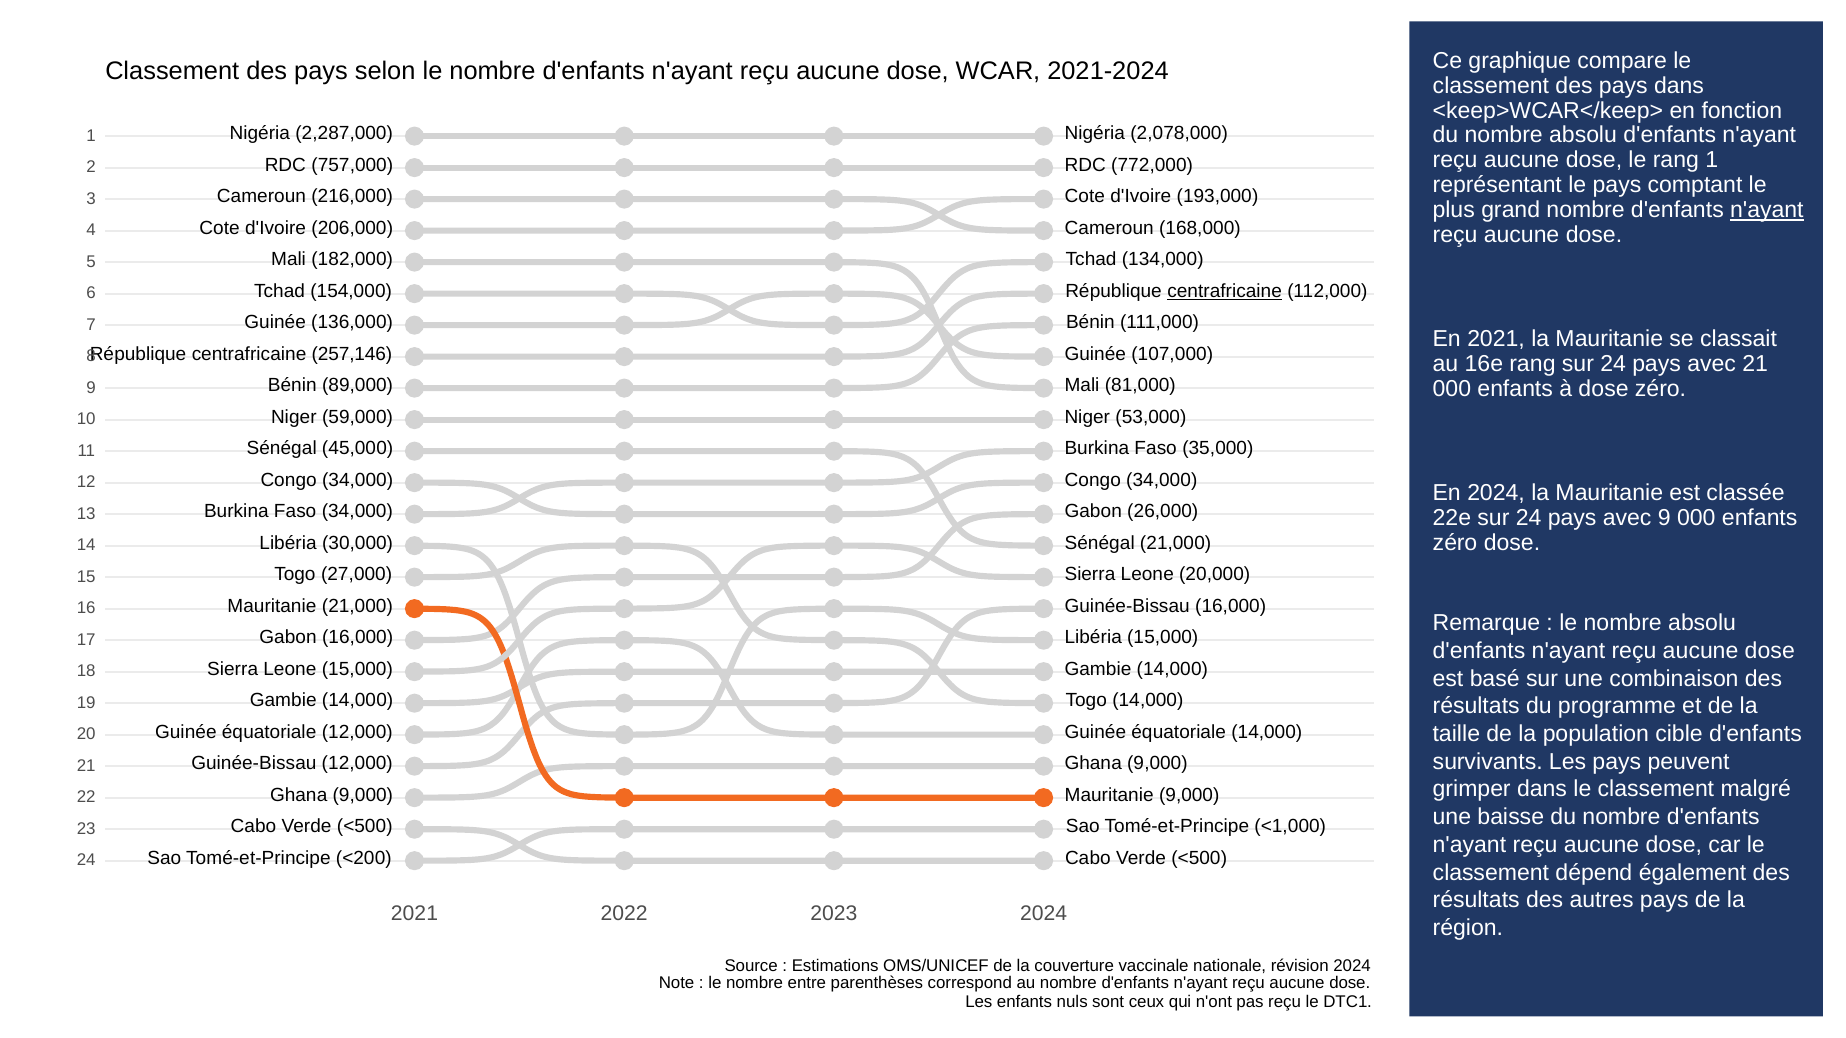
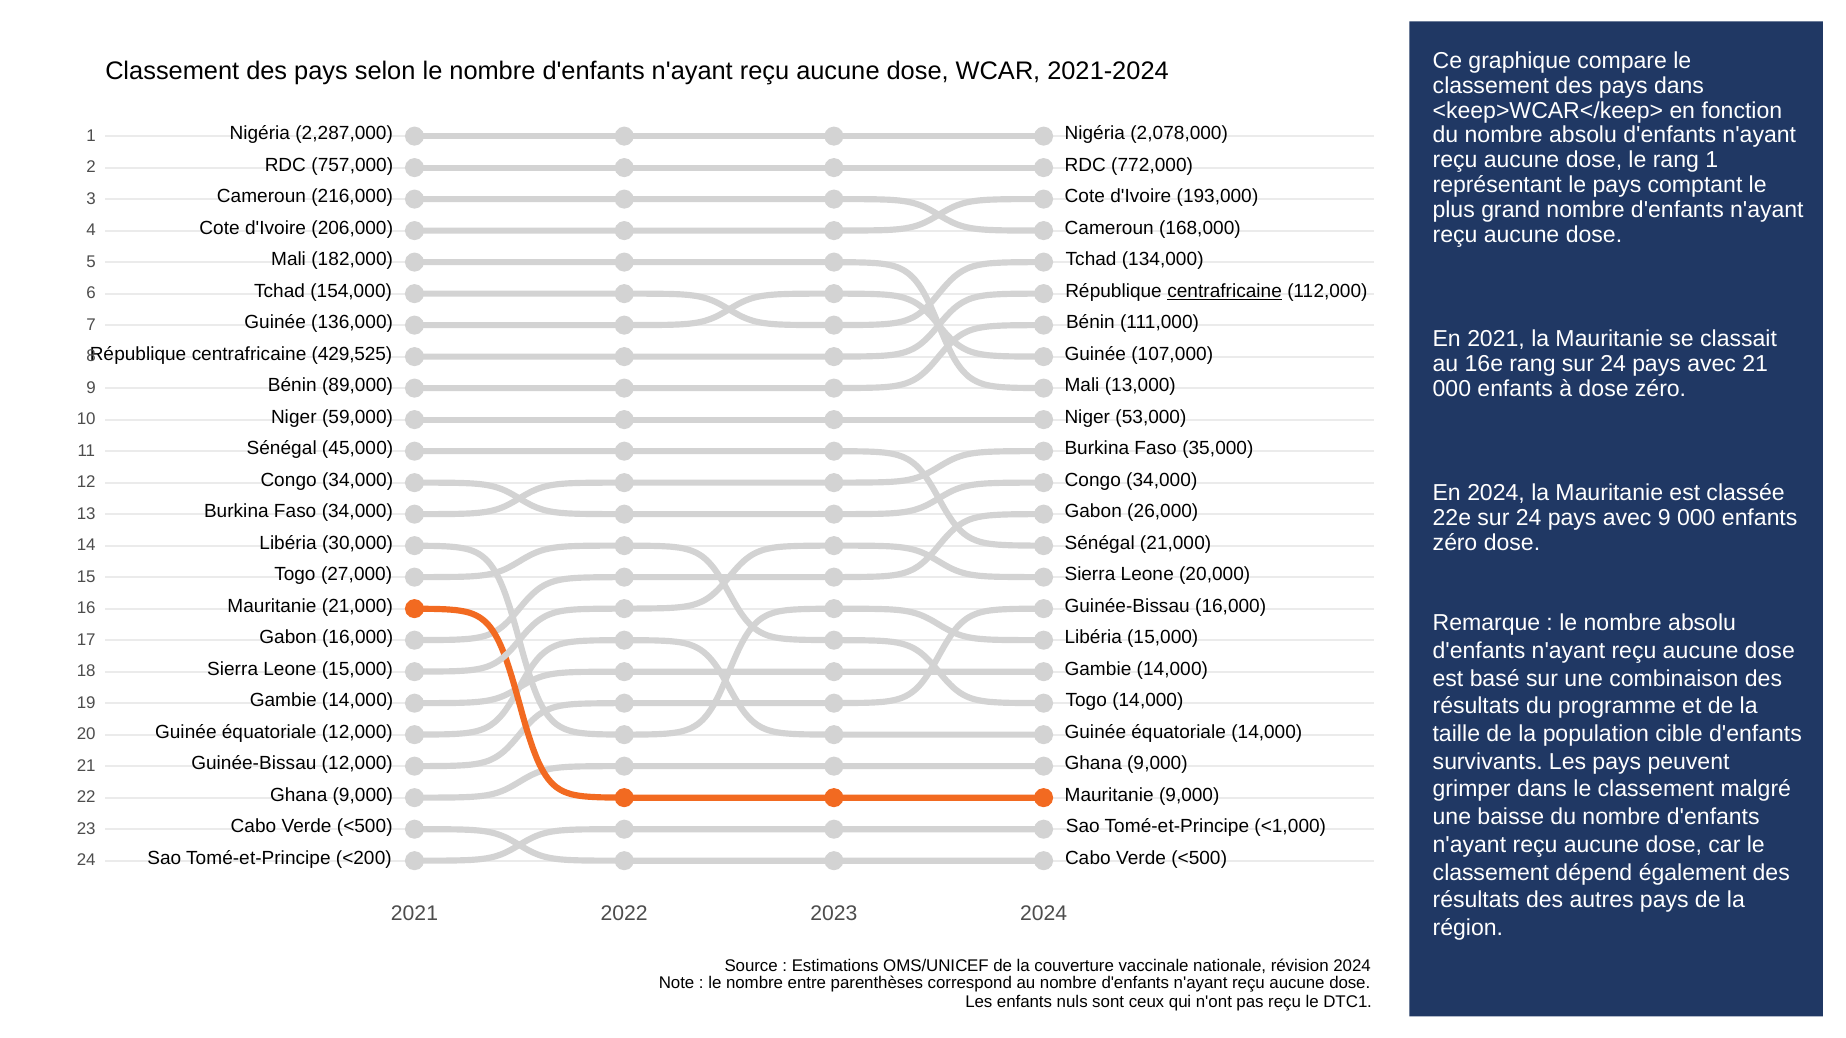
n'ayant underline: present -> none (1767, 210)
257,146: 257,146 -> 429,525 (352, 354)
81,000: 81,000 -> 13,000 (1140, 386)
